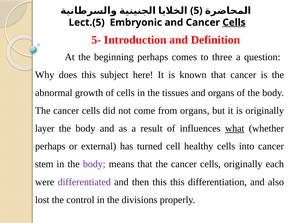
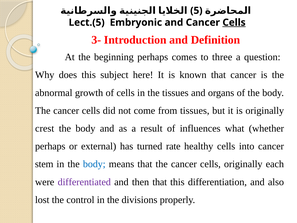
5-: 5- -> 3- (96, 40)
from organs: organs -> tissues (195, 110)
layer: layer -> crest (45, 128)
what underline: present -> none (235, 128)
cell: cell -> rate (173, 146)
body colour: purple -> blue (94, 164)
then this: this -> that (160, 182)
